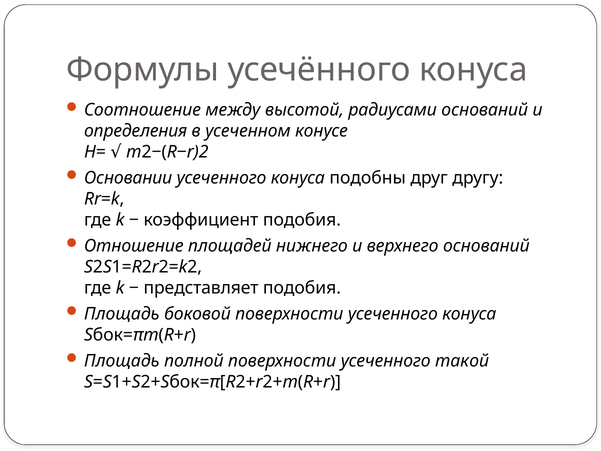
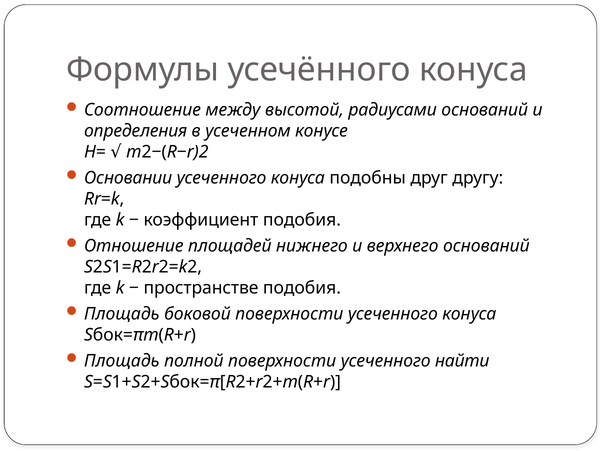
представляет: представляет -> пространстве (201, 288)
такой: такой -> найти (462, 361)
